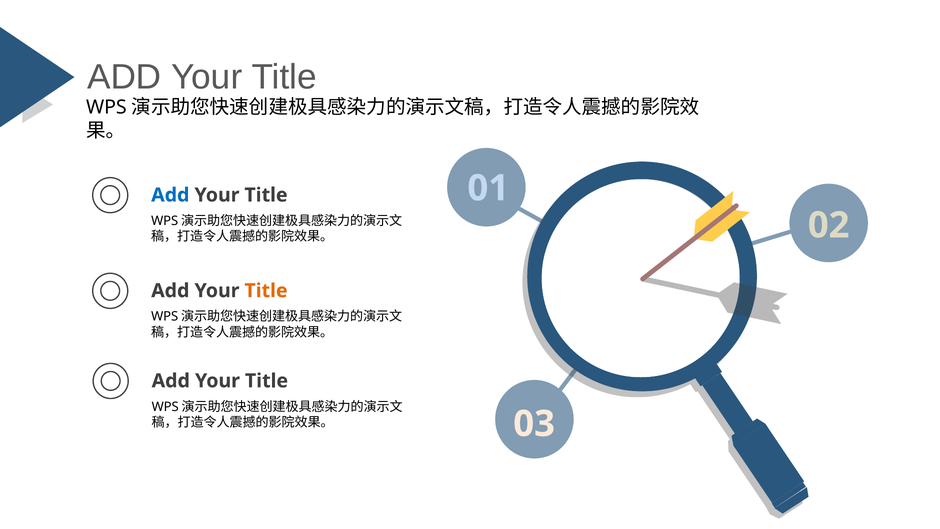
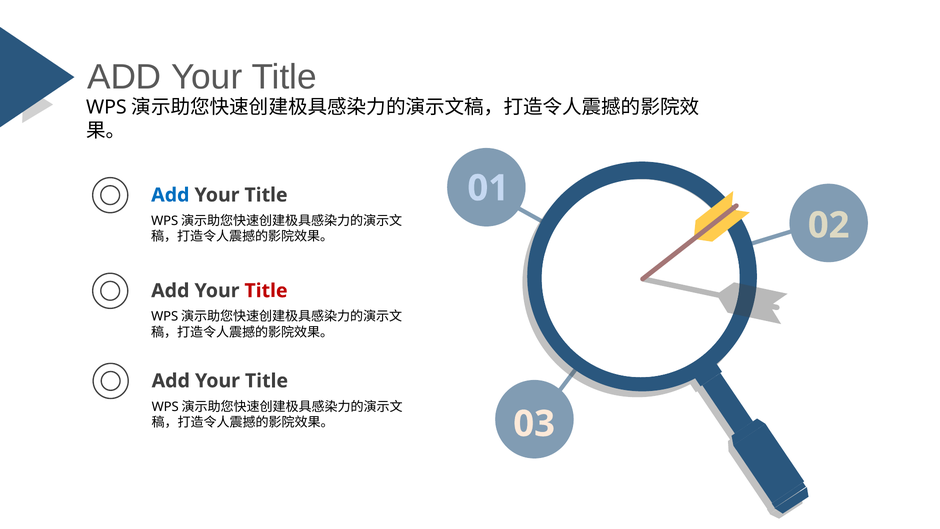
Title colour: orange -> red (266, 291)
